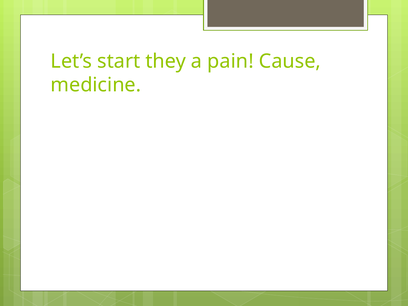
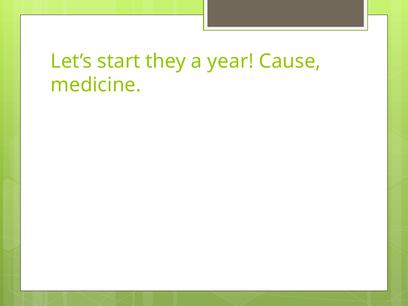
pain: pain -> year (230, 61)
